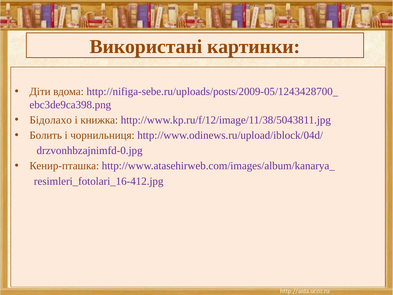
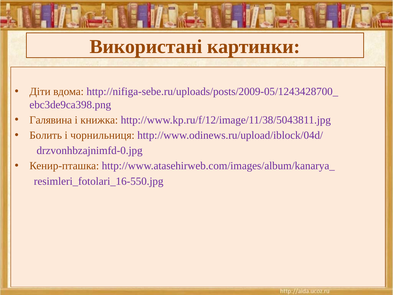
Бідолахо: Бідолахо -> Галявина (51, 120)
resimleri_fotolari_16-412.jpg: resimleri_fotolari_16-412.jpg -> resimleri_fotolari_16-550.jpg (99, 181)
